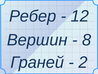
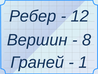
2: 2 -> 1 (83, 62)
